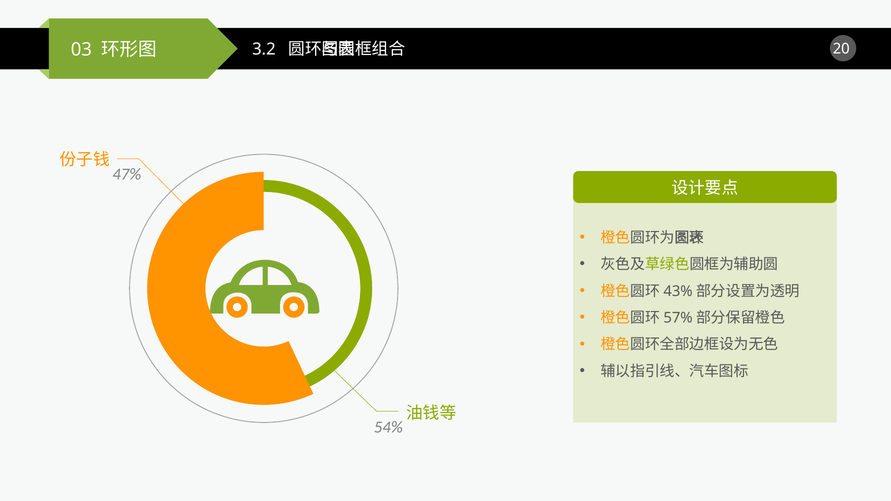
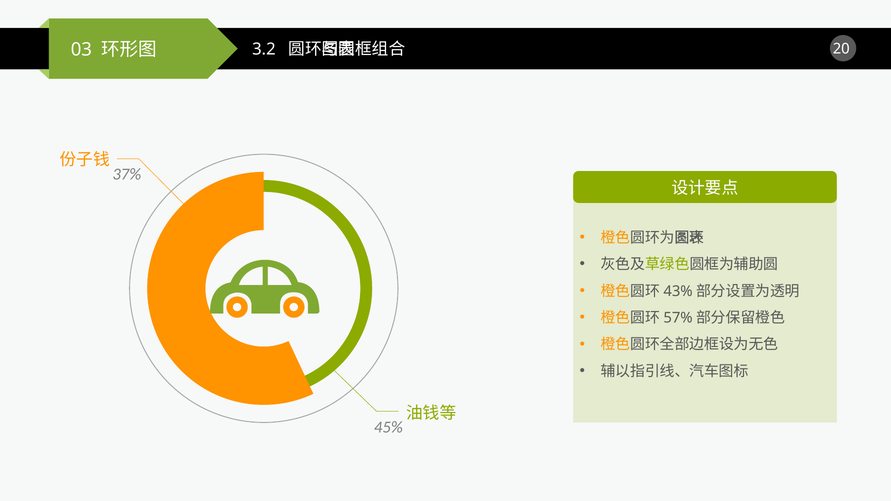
47%: 47% -> 37% (127, 175)
54%: 54% -> 45% (388, 427)
